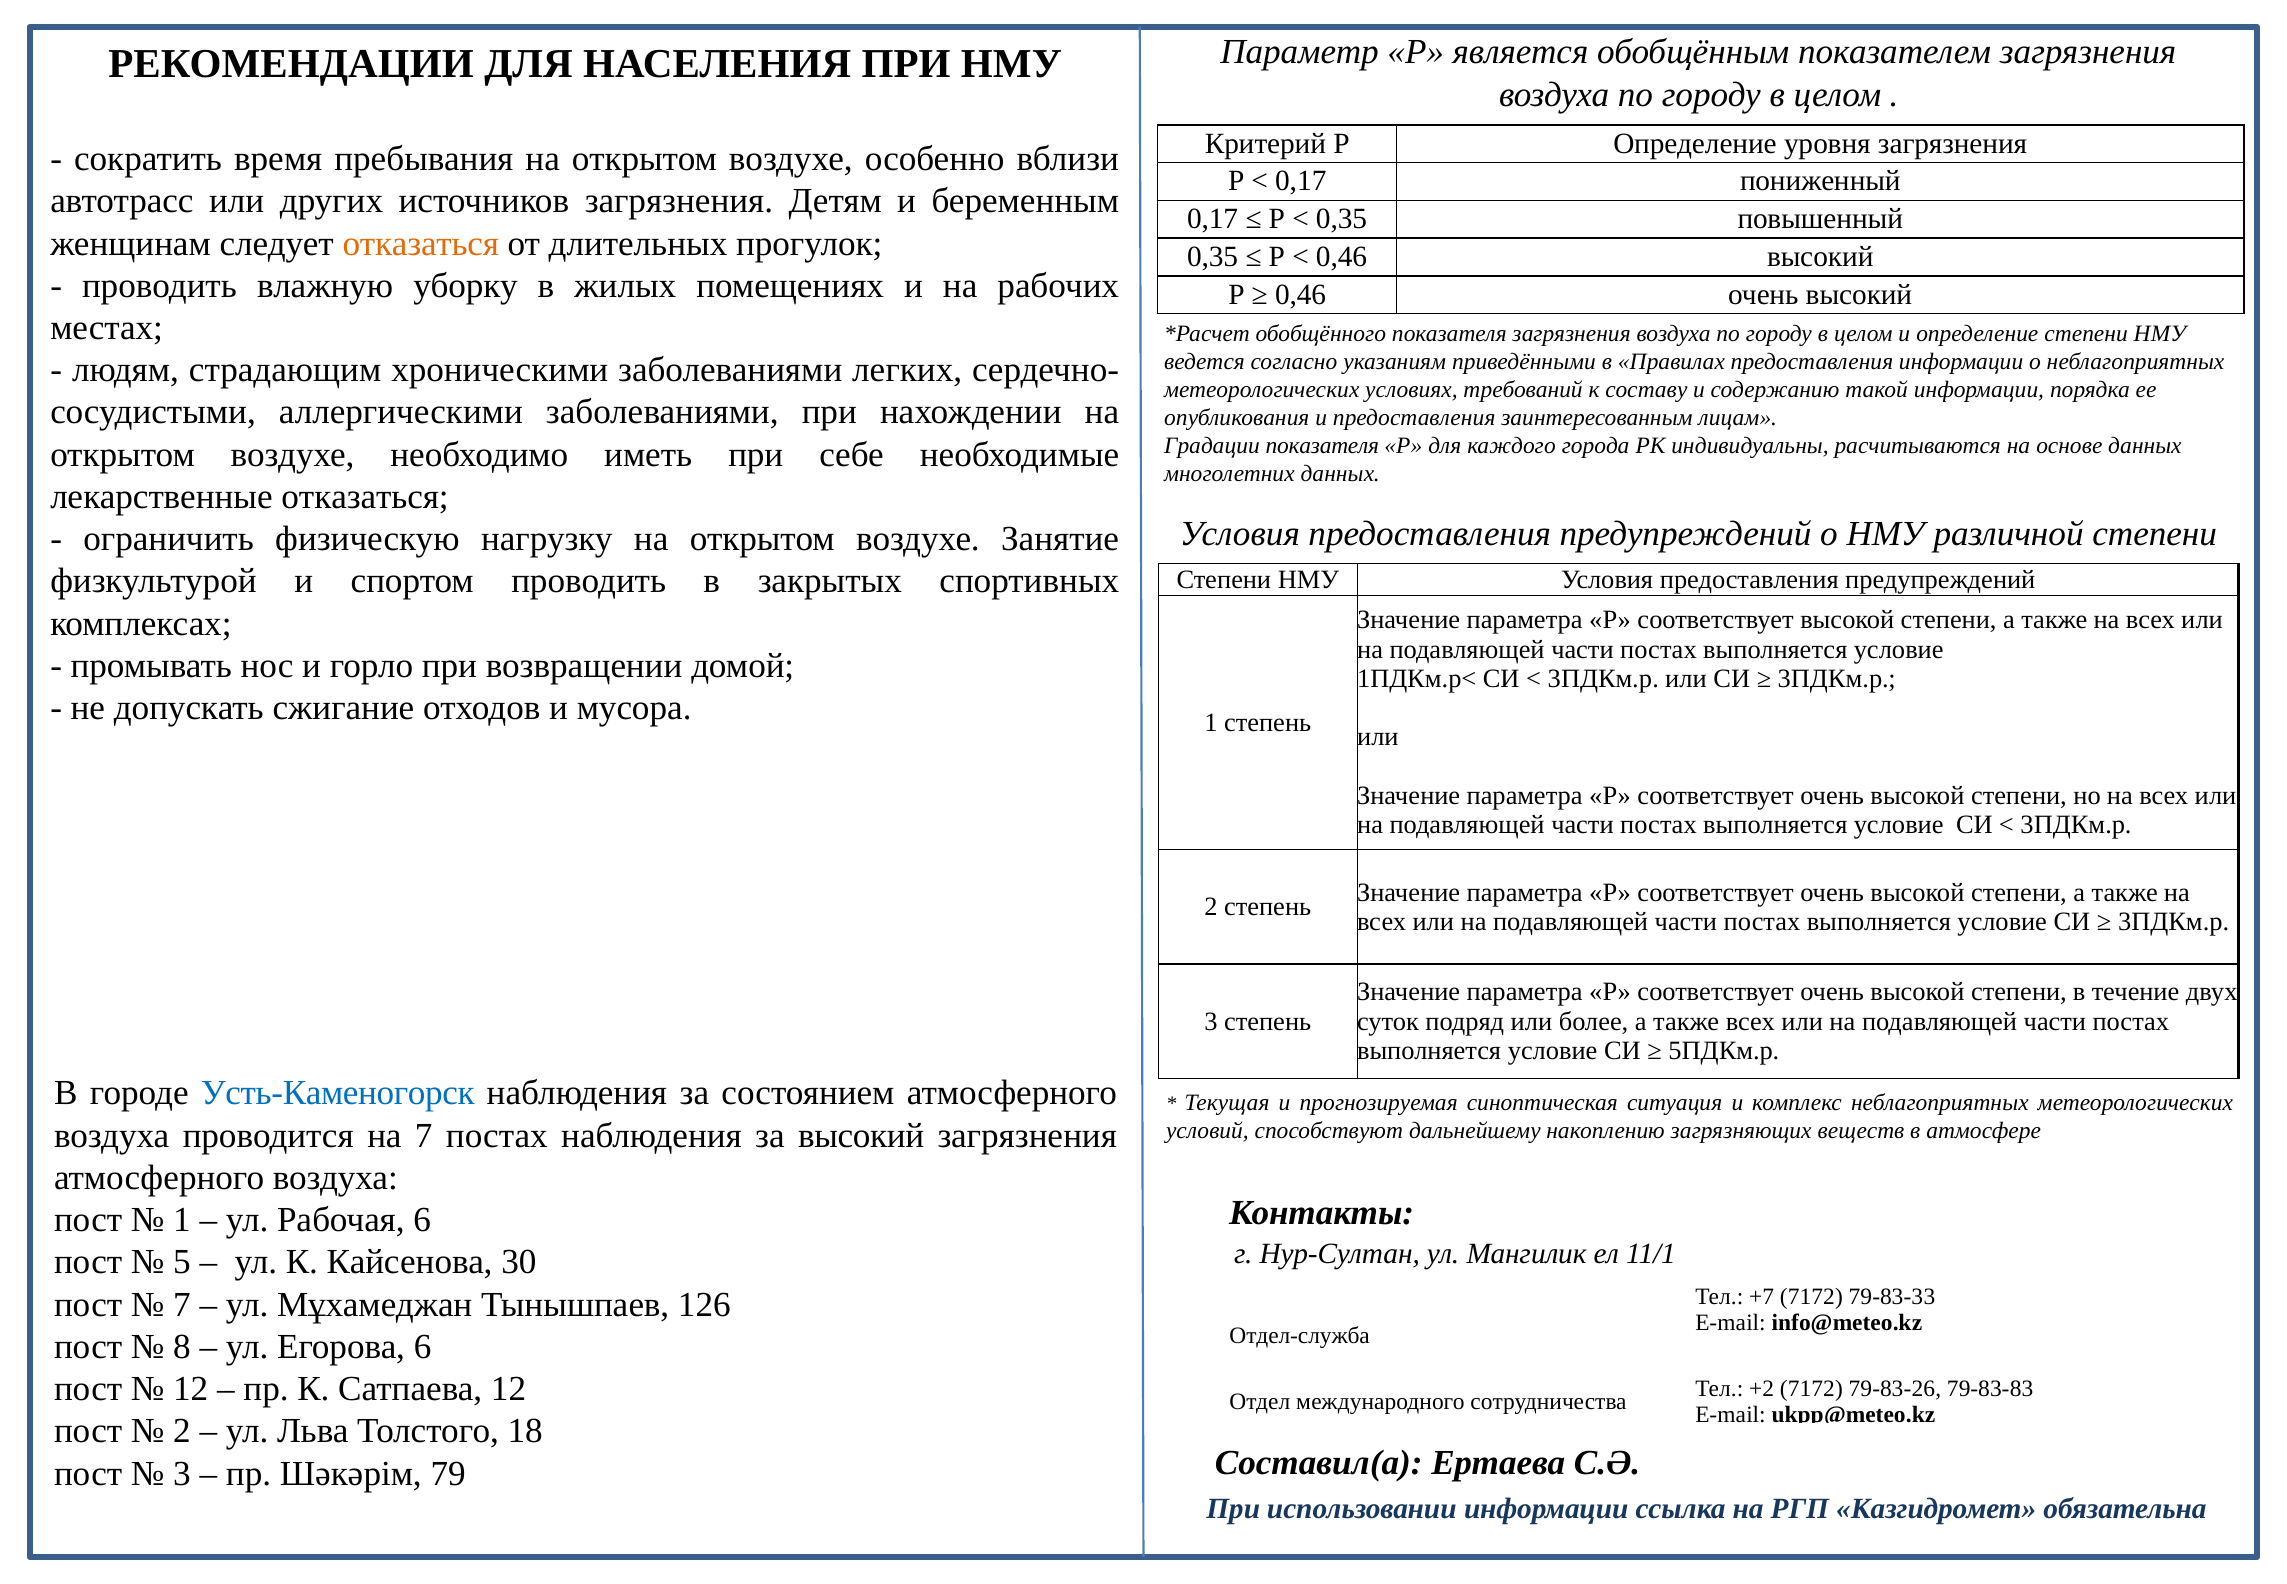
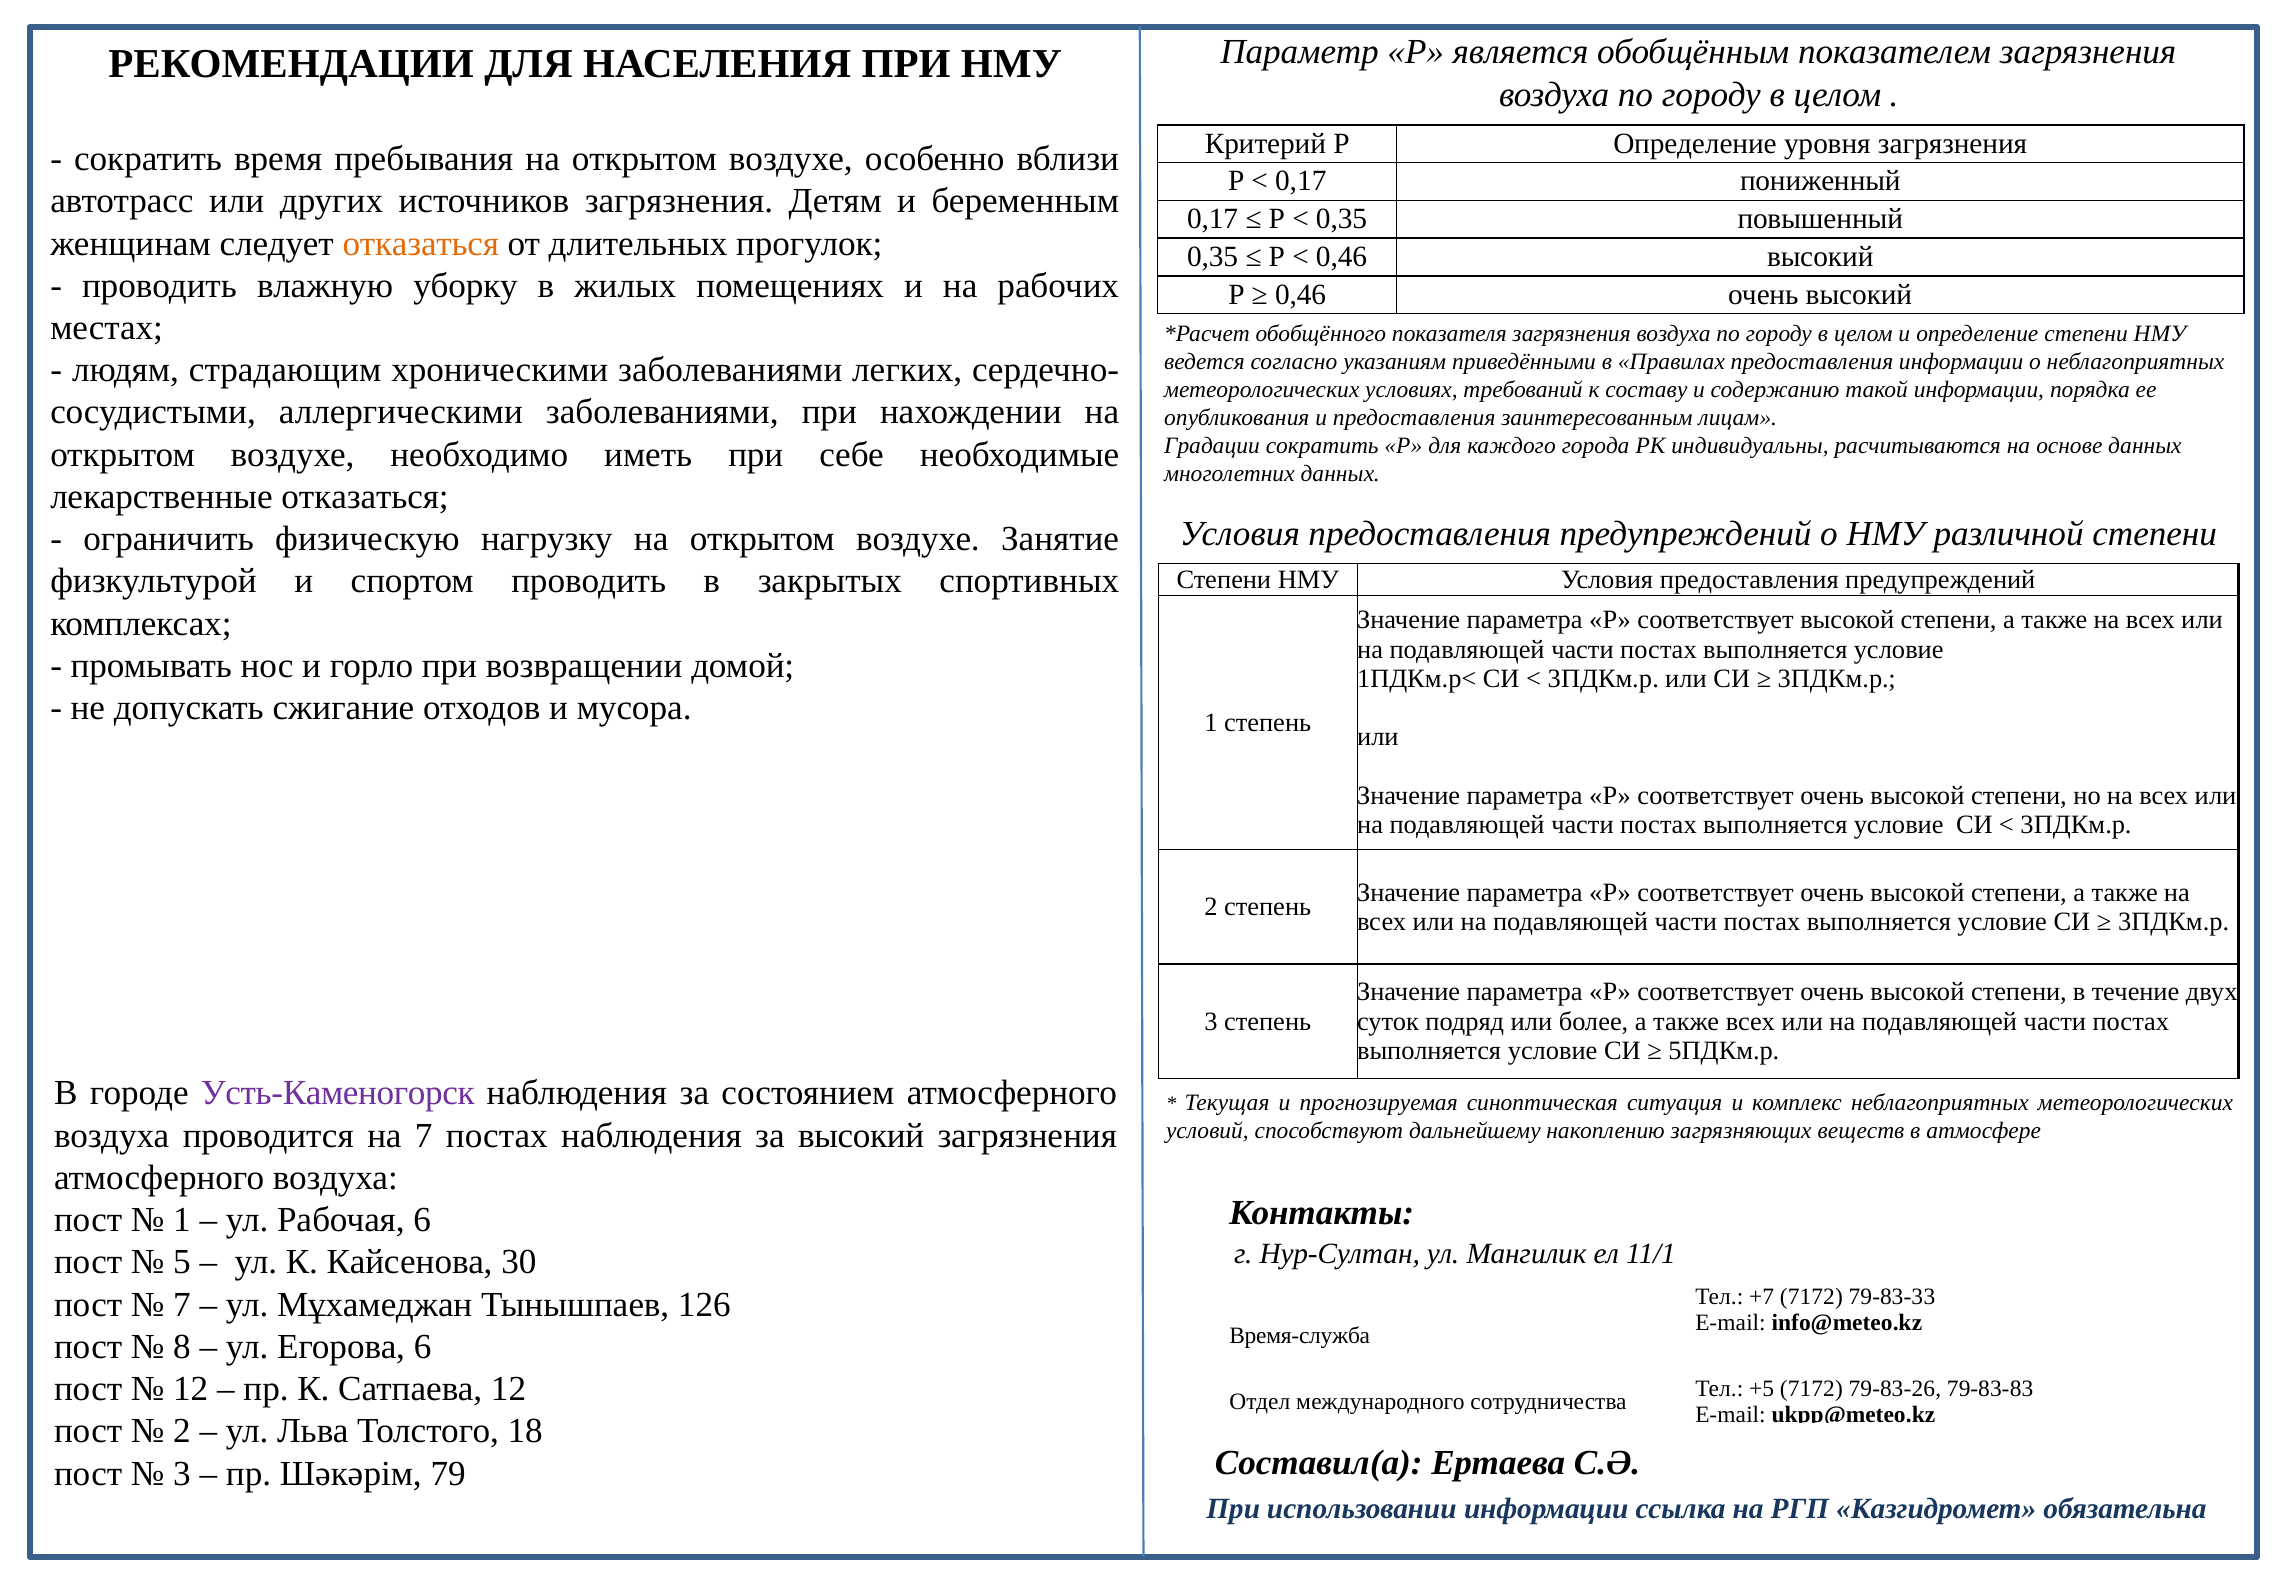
Градации показателя: показателя -> сократить (1322, 446)
Усть-Каменогорск colour: blue -> purple (338, 1093)
Отдел-служба: Отдел-служба -> Время-служба (1300, 1336)
+2: +2 -> +5 (1762, 1388)
